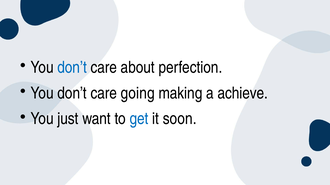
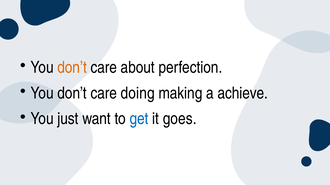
don’t colour: blue -> orange (72, 68)
going: going -> doing (138, 93)
soon: soon -> goes (180, 119)
